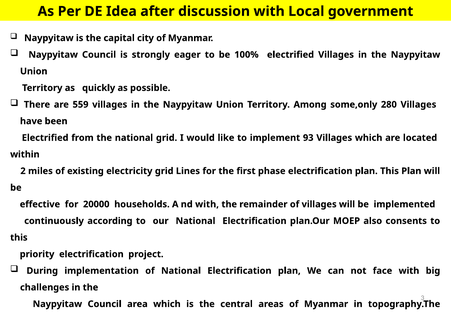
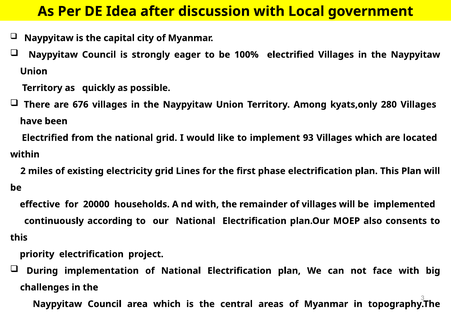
559: 559 -> 676 (81, 105)
some,only: some,only -> kyats,only (354, 105)
